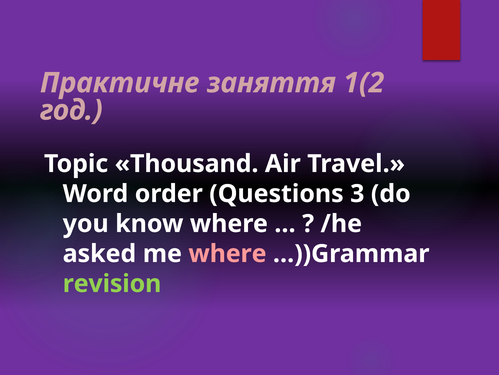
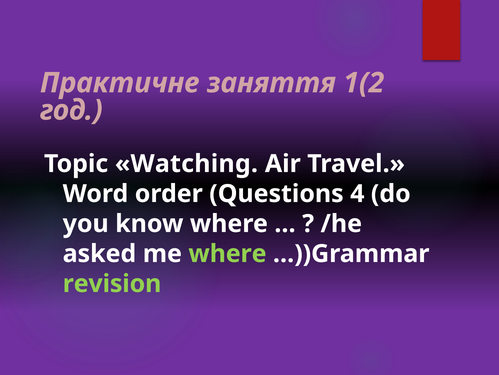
Thousand: Thousand -> Watching (186, 163)
3: 3 -> 4 (357, 193)
where colour: pink -> light green (227, 253)
